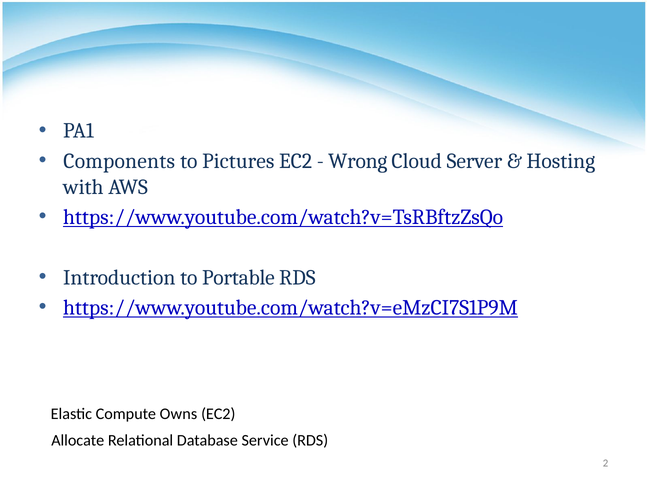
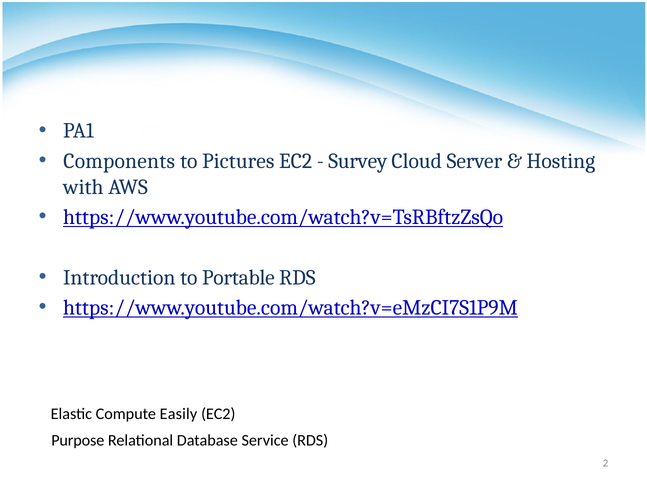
Wrong: Wrong -> Survey (358, 161)
Owns: Owns -> Easily (178, 414)
Allocate: Allocate -> Purpose (78, 440)
